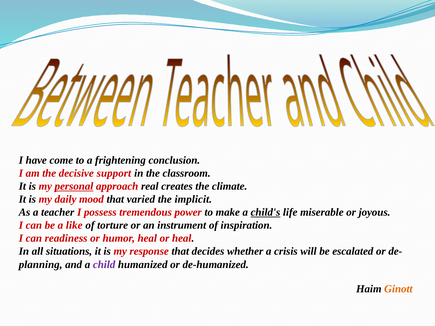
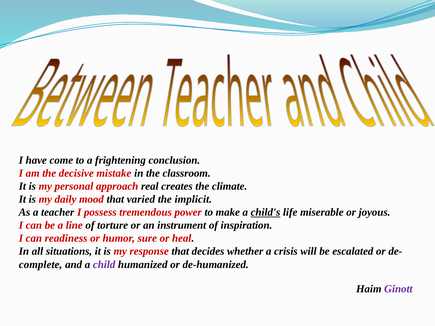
support: support -> mistake (114, 173)
personal underline: present -> none (74, 186)
like: like -> line (74, 225)
humor heal: heal -> sure (147, 239)
planning: planning -> complete (41, 265)
Ginott colour: orange -> purple (398, 289)
